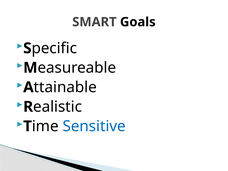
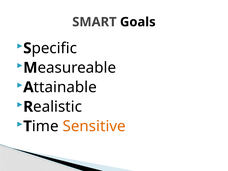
Sensitive colour: blue -> orange (94, 126)
